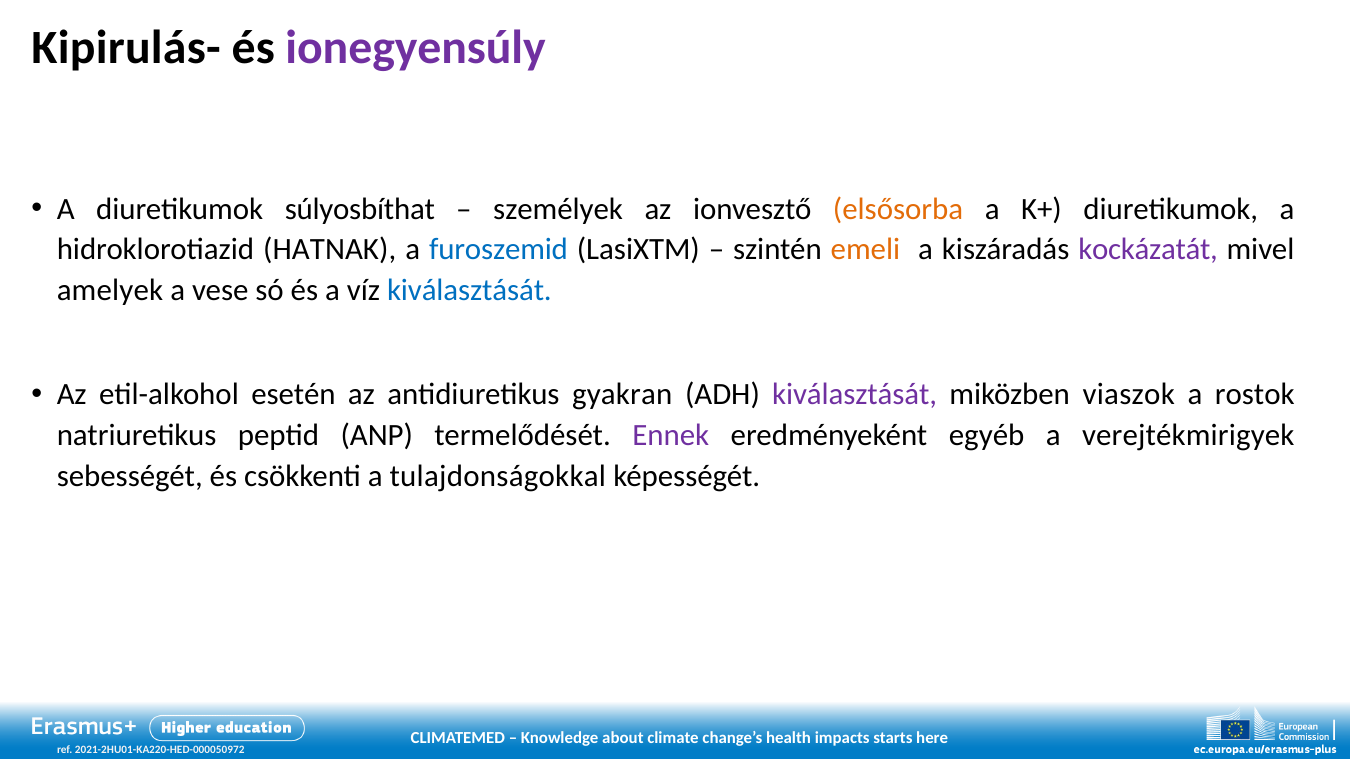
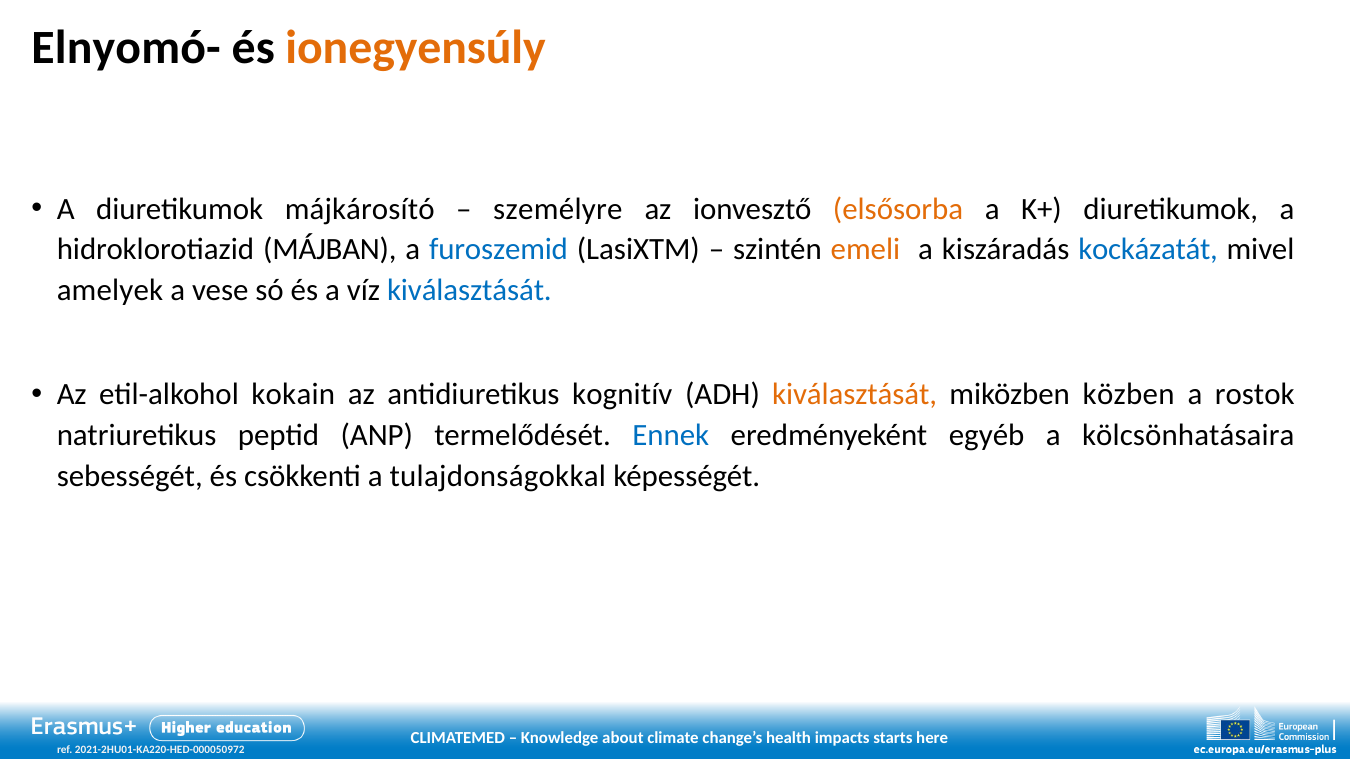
Kipirulás-: Kipirulás- -> Elnyomó- (126, 47)
ionegyensúly colour: purple -> orange (416, 47)
súlyosbíthat: súlyosbíthat -> májkárosító (360, 209)
személyek: személyek -> személyre (558, 209)
HATNAK: HATNAK -> MÁJBAN (330, 250)
kockázatát colour: purple -> blue (1148, 250)
esetén: esetén -> kokain (293, 395)
gyakran: gyakran -> kognitív (622, 395)
kiválasztását colour: purple -> orange (855, 395)
viaszok: viaszok -> közben (1129, 395)
Ennek colour: purple -> blue (671, 436)
verejtékmirigyek: verejtékmirigyek -> kölcsönhatásaira (1188, 436)
